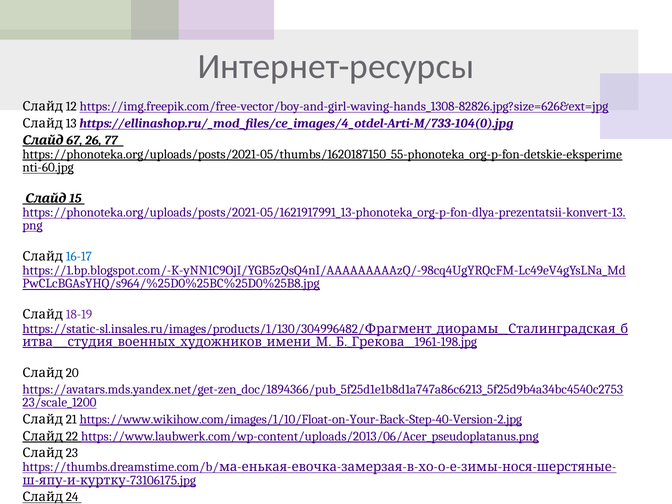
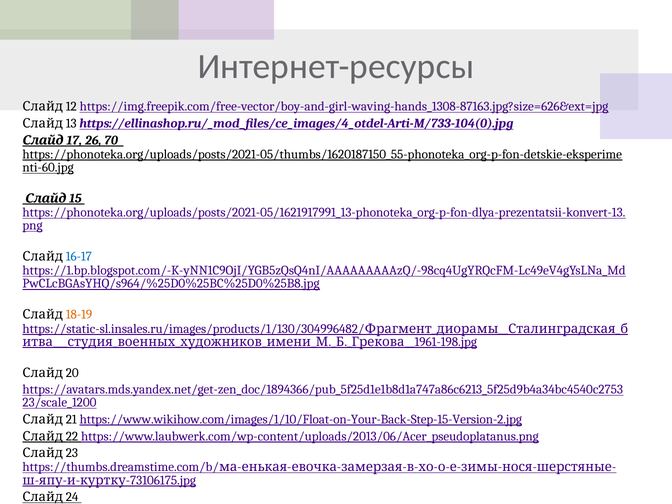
https://img.freepik.com/free-vector/boy-and-girl-waving-hands_1308-82826.jpg?size=626&ext=jpg: https://img.freepik.com/free-vector/boy-and-girl-waving-hands_1308-82826.jpg?size=626&ext=jpg -> https://img.freepik.com/free-vector/boy-and-girl-waving-hands_1308-87163.jpg?size=626&ext=jpg (344, 107)
67: 67 -> 17 (74, 140)
77: 77 -> 70 (111, 140)
18-19 colour: purple -> orange (79, 315)
https://www.wikihow.com/images/1/10/Float-on-Your-Back-Step-40-Version-2.jpg: https://www.wikihow.com/images/1/10/Float-on-Your-Back-Step-40-Version-2.jpg -> https://www.wikihow.com/images/1/10/Float-on-Your-Back-Step-15-Version-2.jpg (301, 419)
